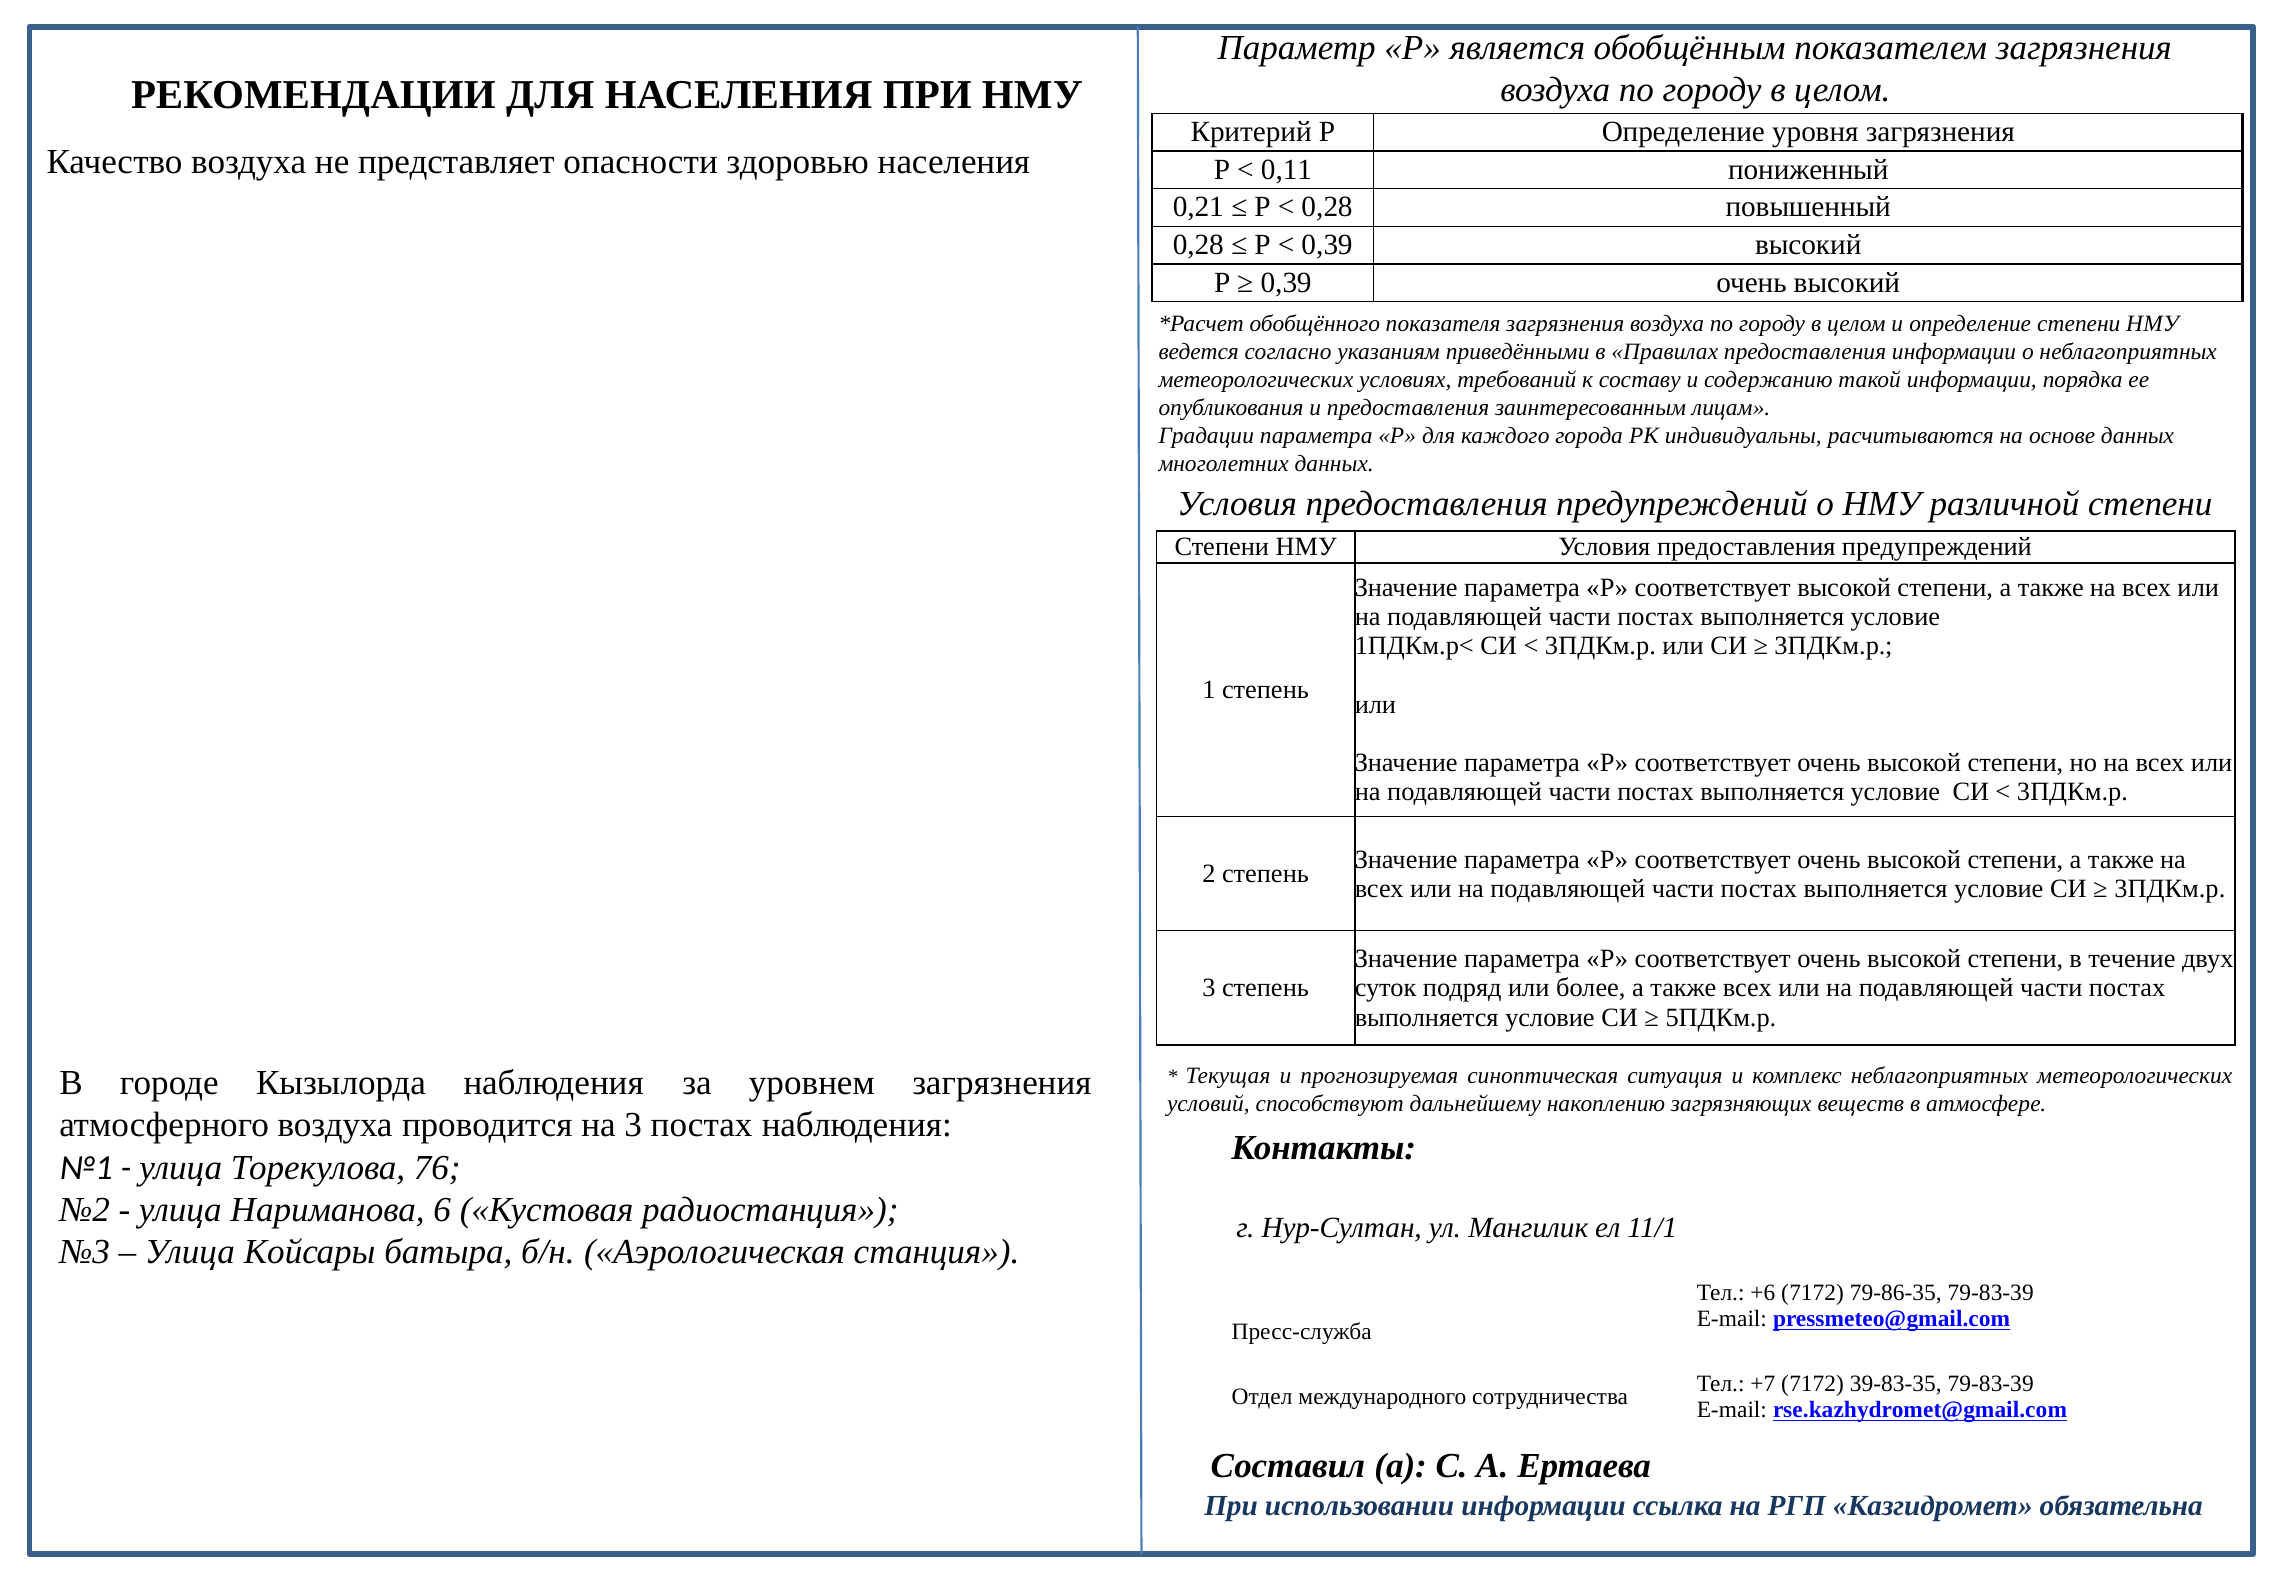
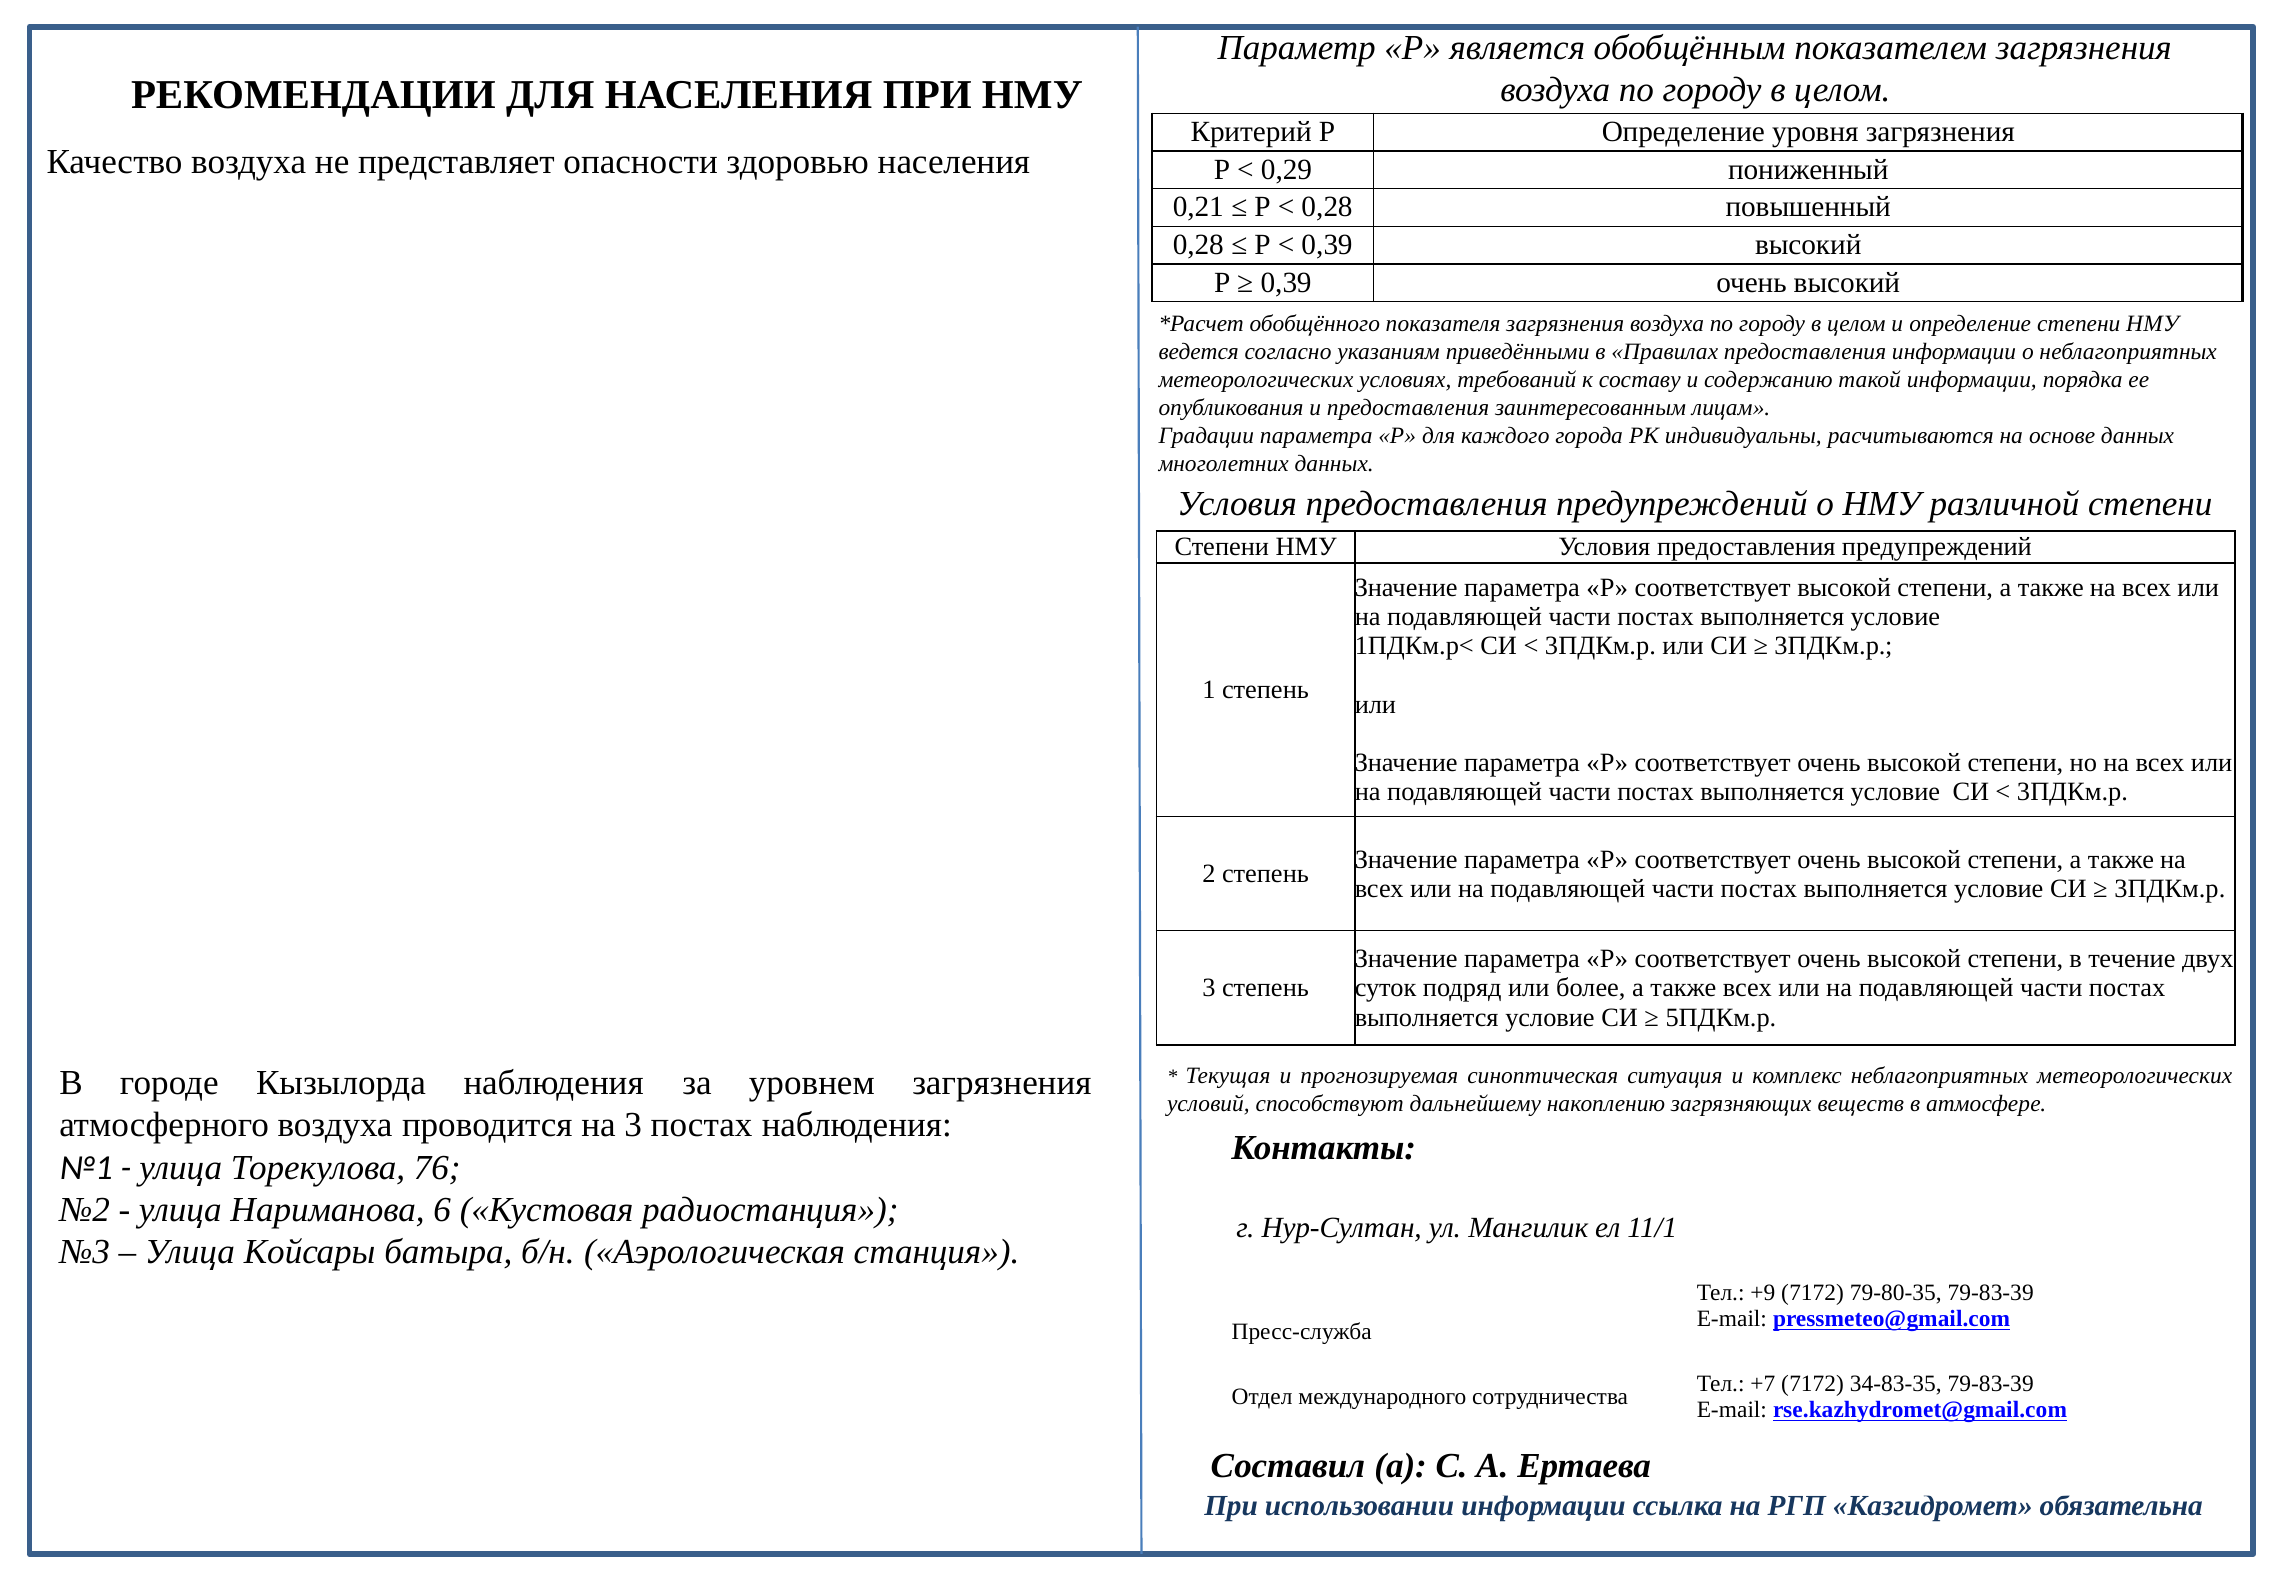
0,11: 0,11 -> 0,29 (1286, 170)
+6: +6 -> +9 (1763, 1292)
79-86-35: 79-86-35 -> 79-80-35 (1896, 1292)
39-83-35: 39-83-35 -> 34-83-35 (1896, 1384)
